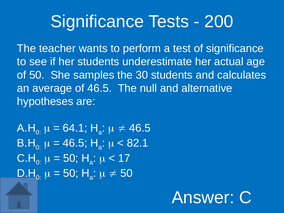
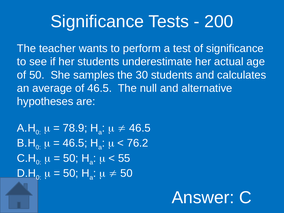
64.1: 64.1 -> 78.9 (75, 128)
82.1: 82.1 -> 76.2 (138, 143)
17: 17 -> 55 (124, 158)
